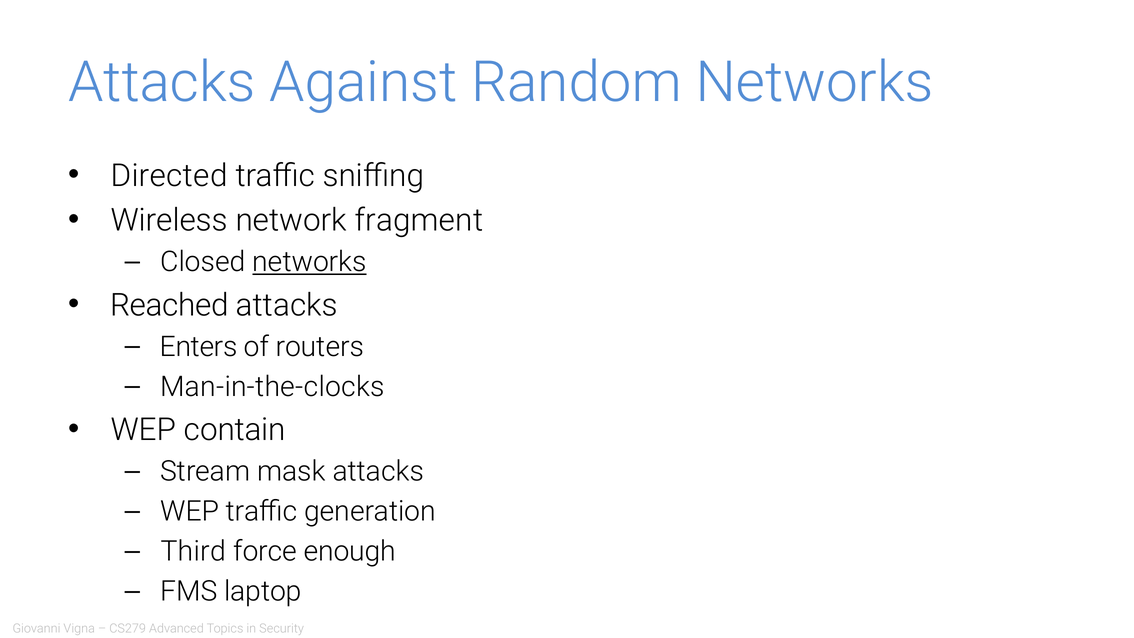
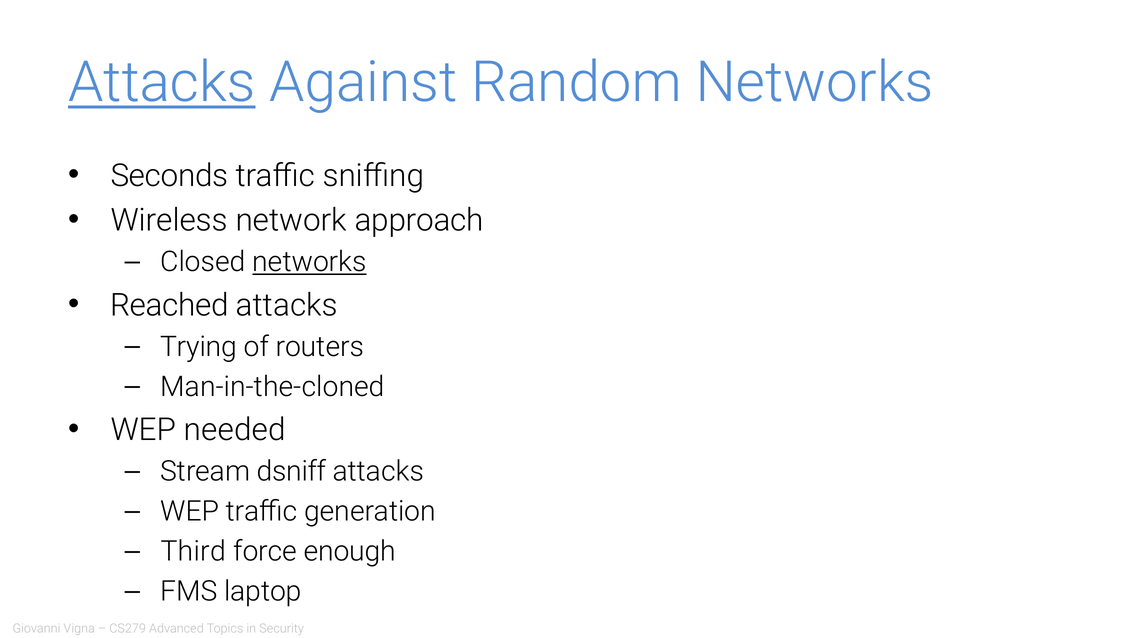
Attacks underline: none -> present (162, 83)
Directed: Directed -> Seconds (169, 176)
fragment: fragment -> approach (419, 220)
Enters: Enters -> Trying (199, 347)
Man-in-the-clocks: Man-in-the-clocks -> Man-in-the-cloned (272, 387)
contain: contain -> needed (235, 430)
mask: mask -> dsniff (291, 472)
